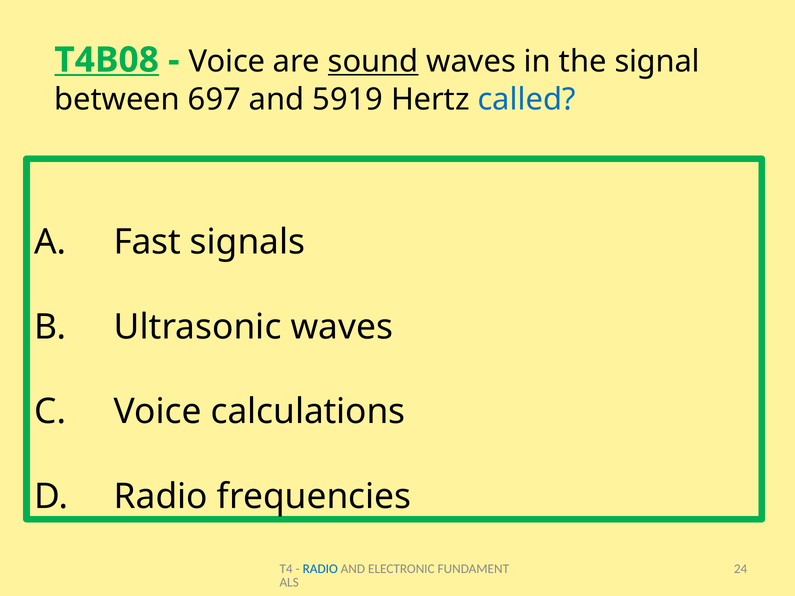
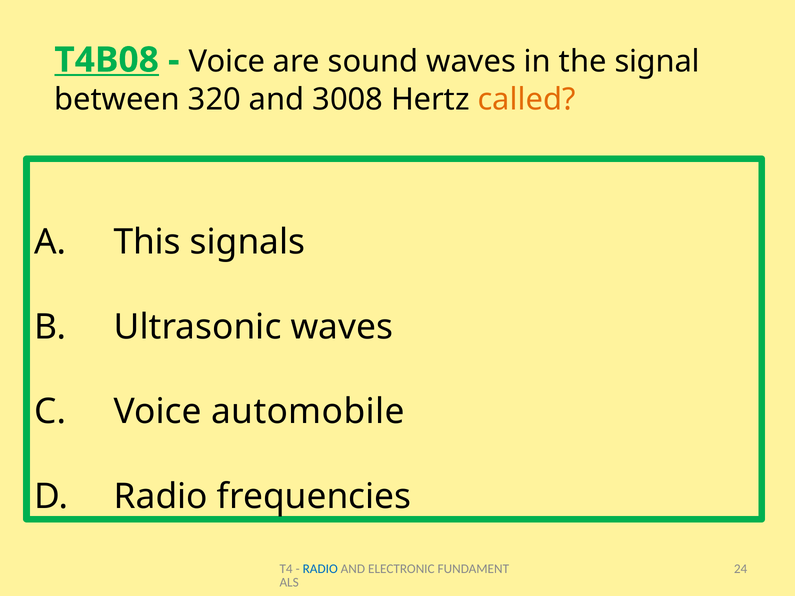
sound underline: present -> none (373, 61)
697: 697 -> 320 (214, 99)
5919: 5919 -> 3008 (348, 99)
called colour: blue -> orange (527, 99)
Fast: Fast -> This (147, 242)
calculations: calculations -> automobile (308, 412)
